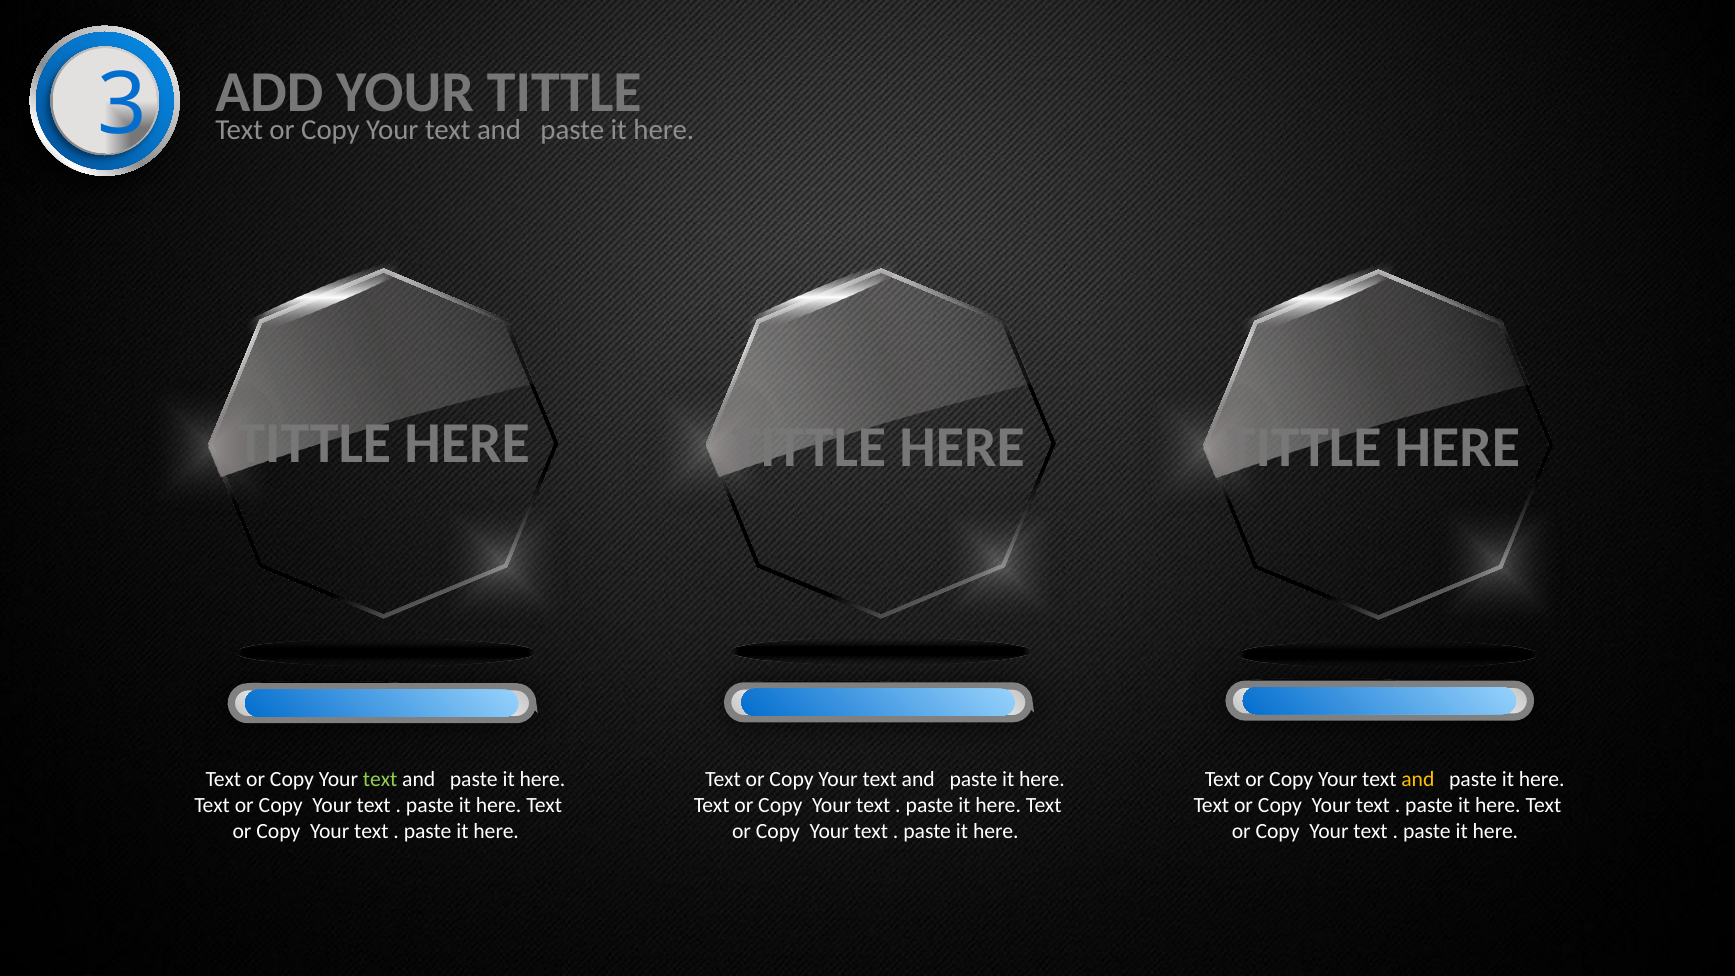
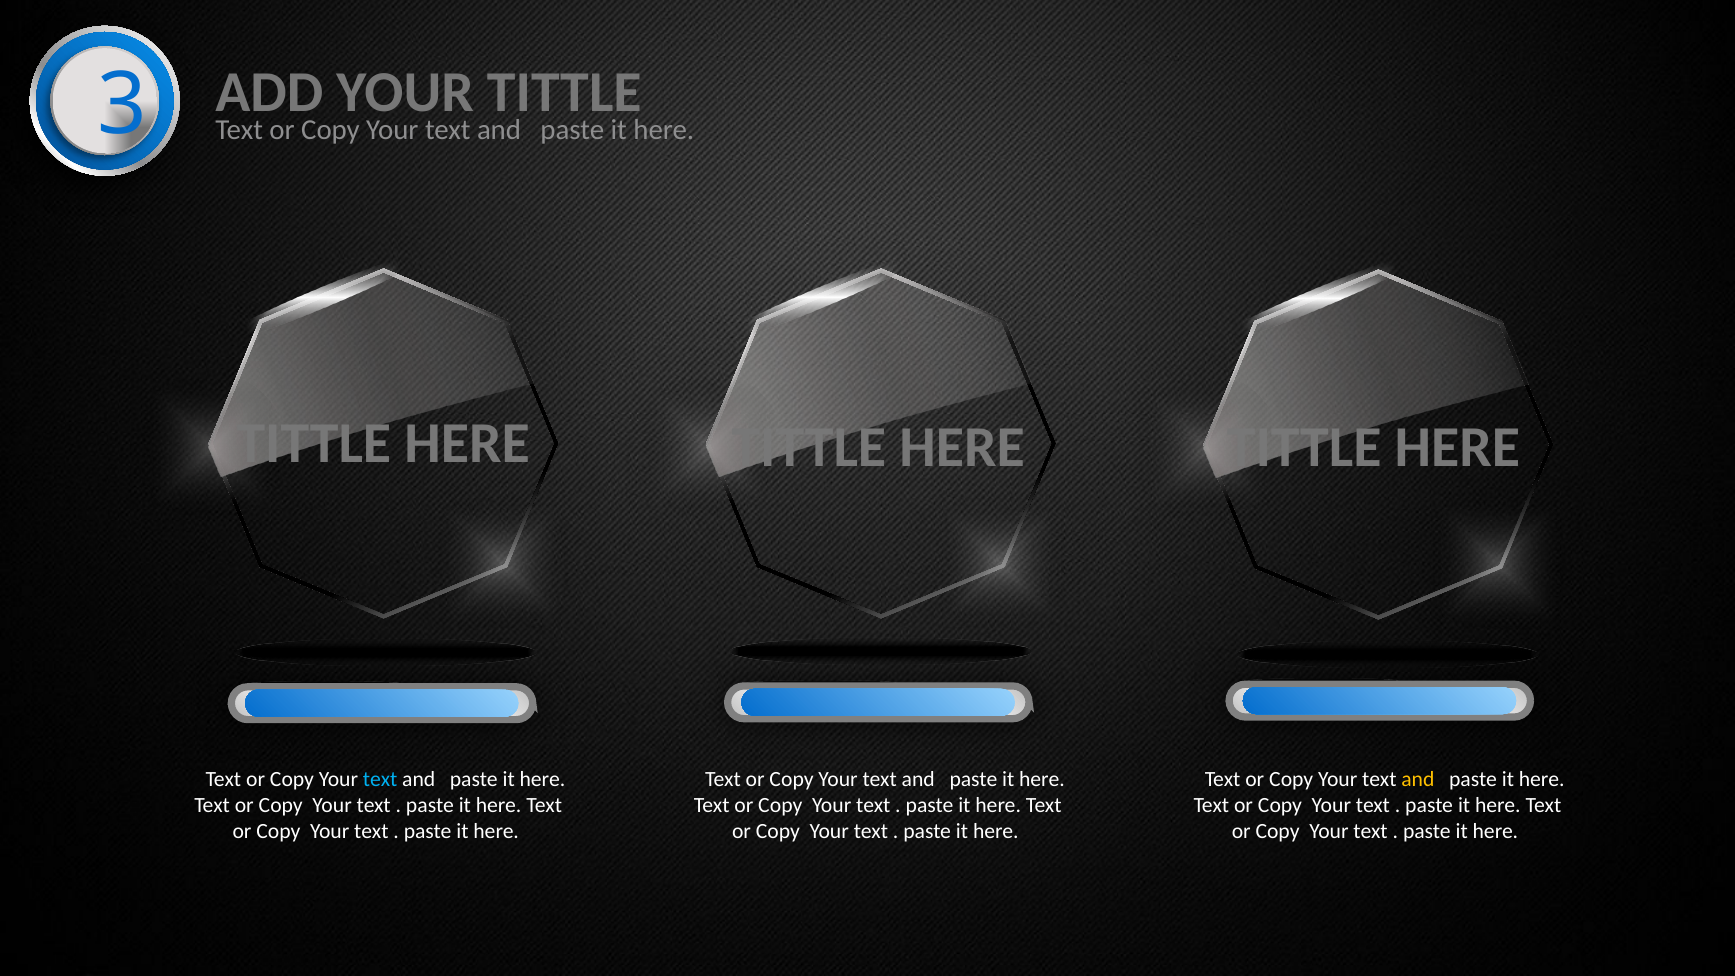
text colour: light green -> light blue (380, 779)
